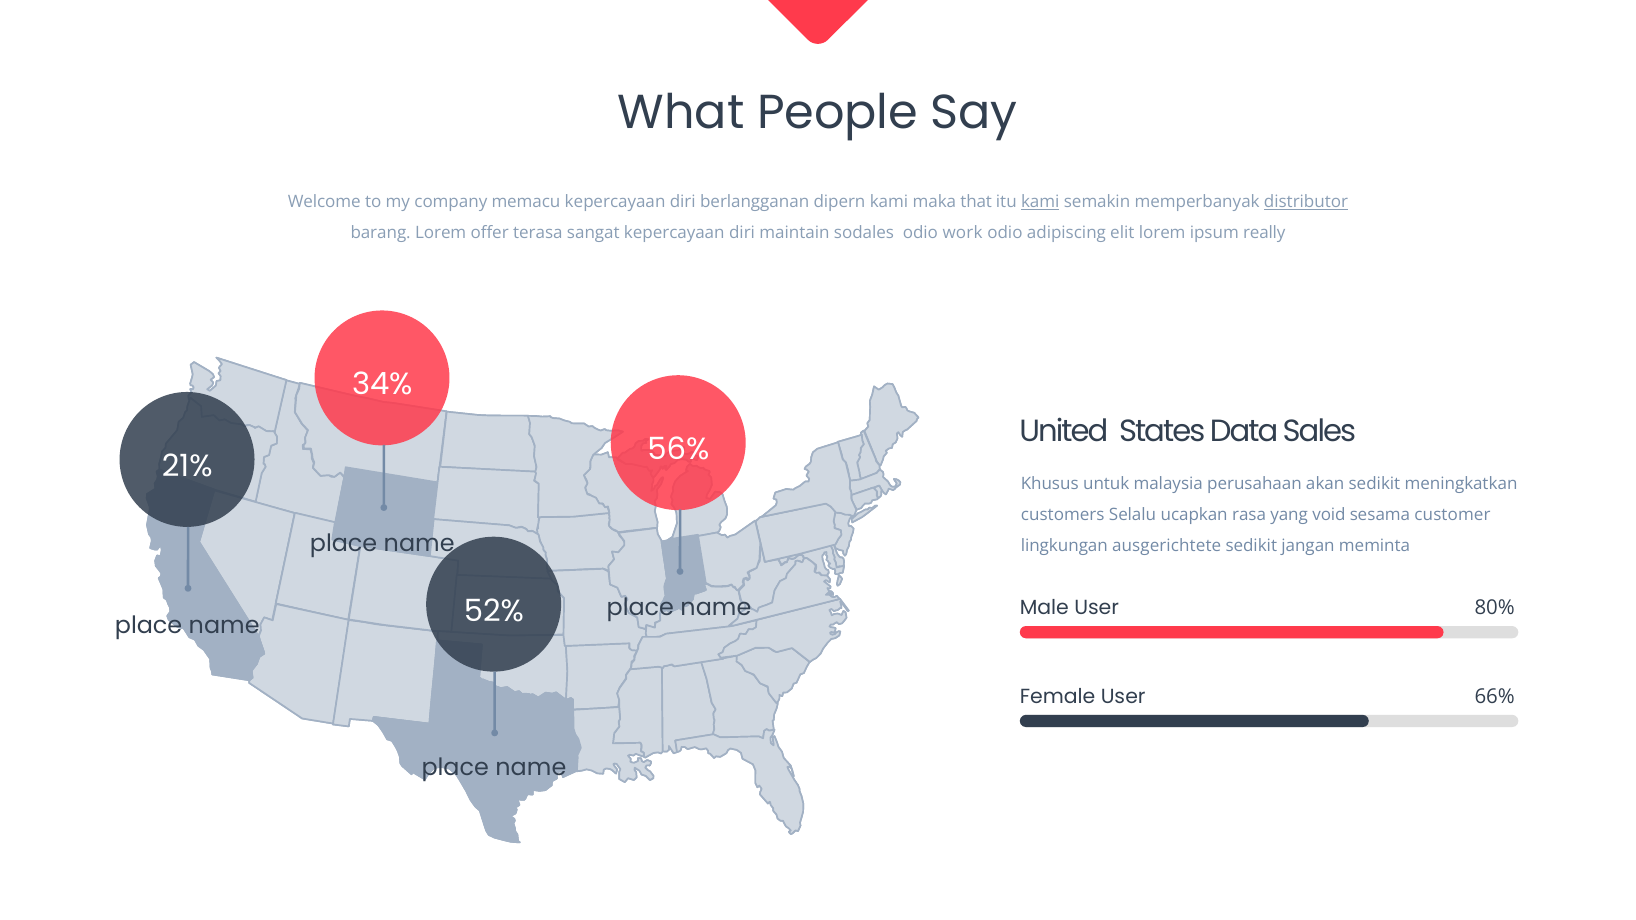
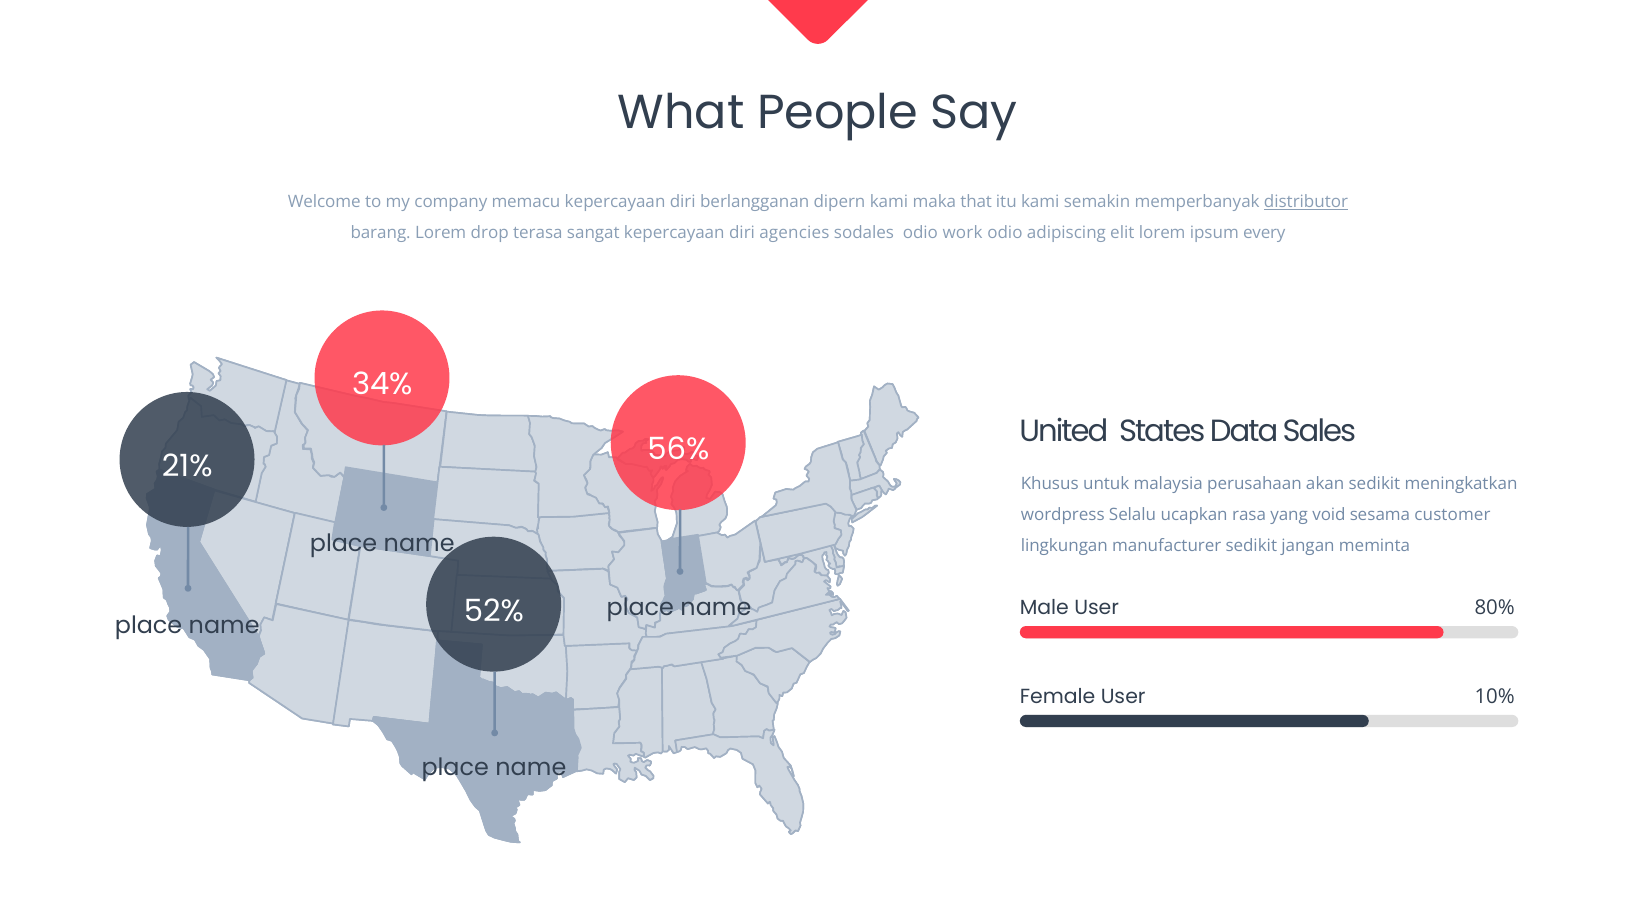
kami underline: present -> none (1040, 202)
offer: offer -> drop (490, 233)
maintain: maintain -> agencies (794, 233)
really: really -> every (1264, 233)
customers: customers -> wordpress (1063, 515)
ausgerichtete: ausgerichtete -> manufacturer (1167, 546)
66%: 66% -> 10% (1495, 697)
